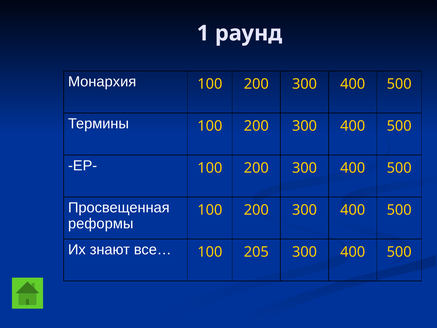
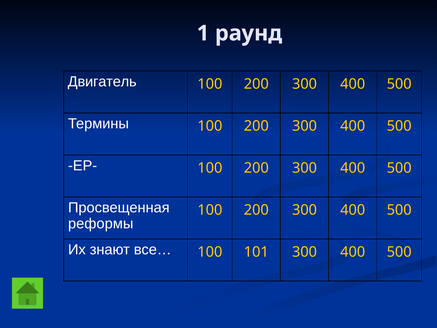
Монархия: Монархия -> Двигатель (102, 81)
205: 205 -> 101 (256, 252)
